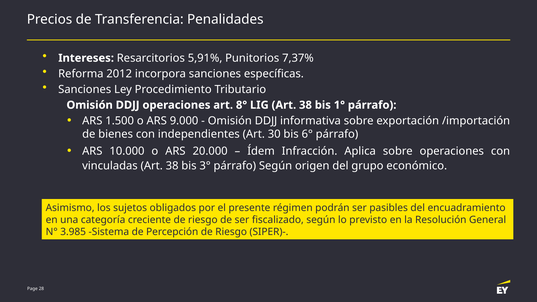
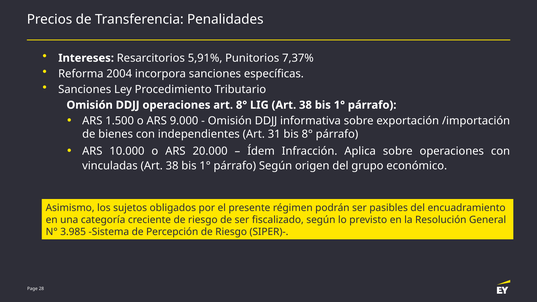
2012: 2012 -> 2004 (119, 74)
30: 30 -> 31 (274, 134)
bis 6°: 6° -> 8° (307, 134)
3°: 3° -> 1° (205, 166)
